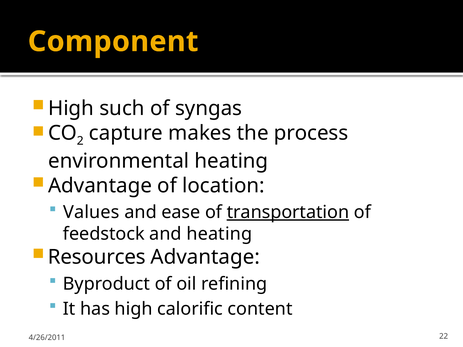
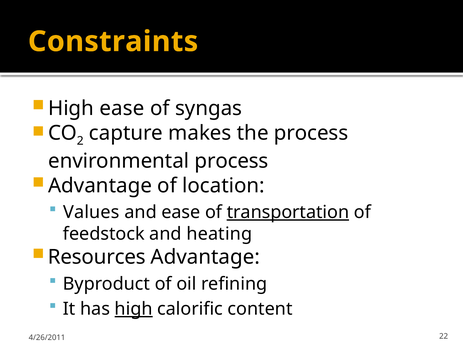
Component: Component -> Constraints (113, 42)
High such: such -> ease (122, 108)
environmental heating: heating -> process (232, 161)
high underline: none -> present (134, 309)
